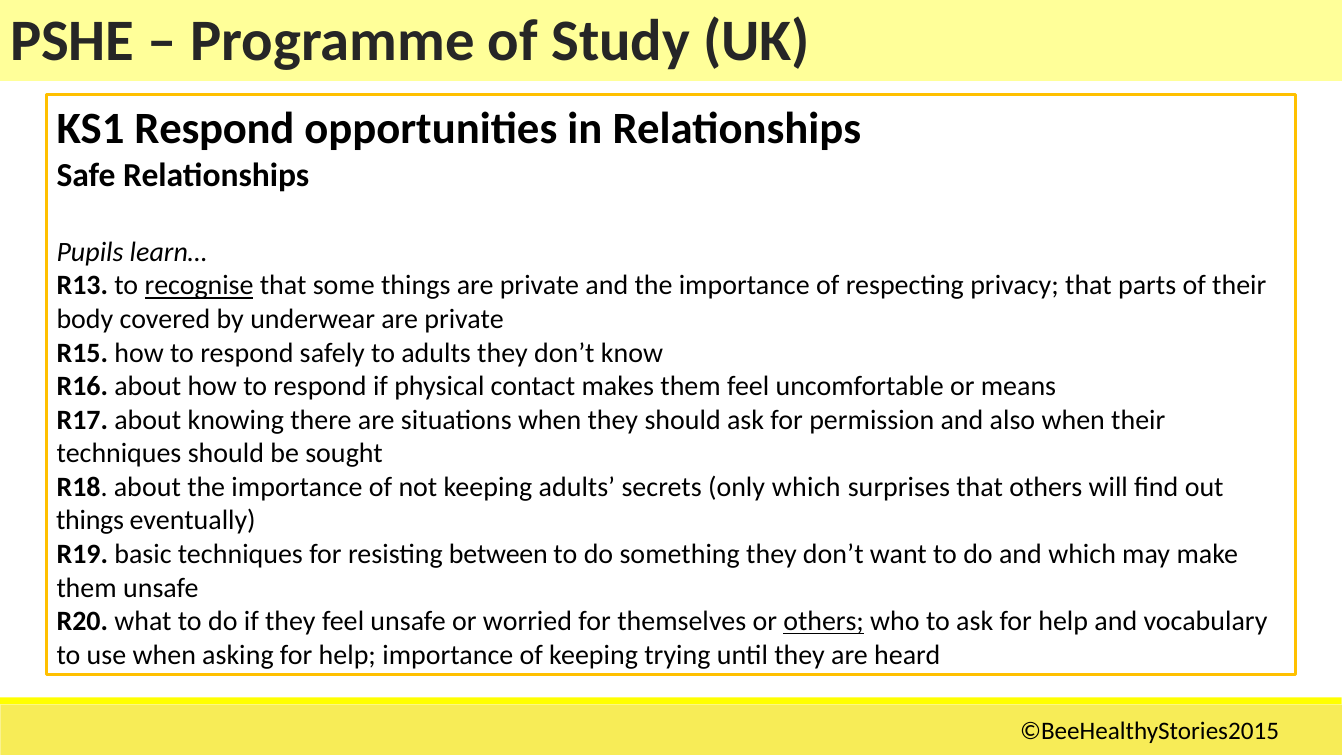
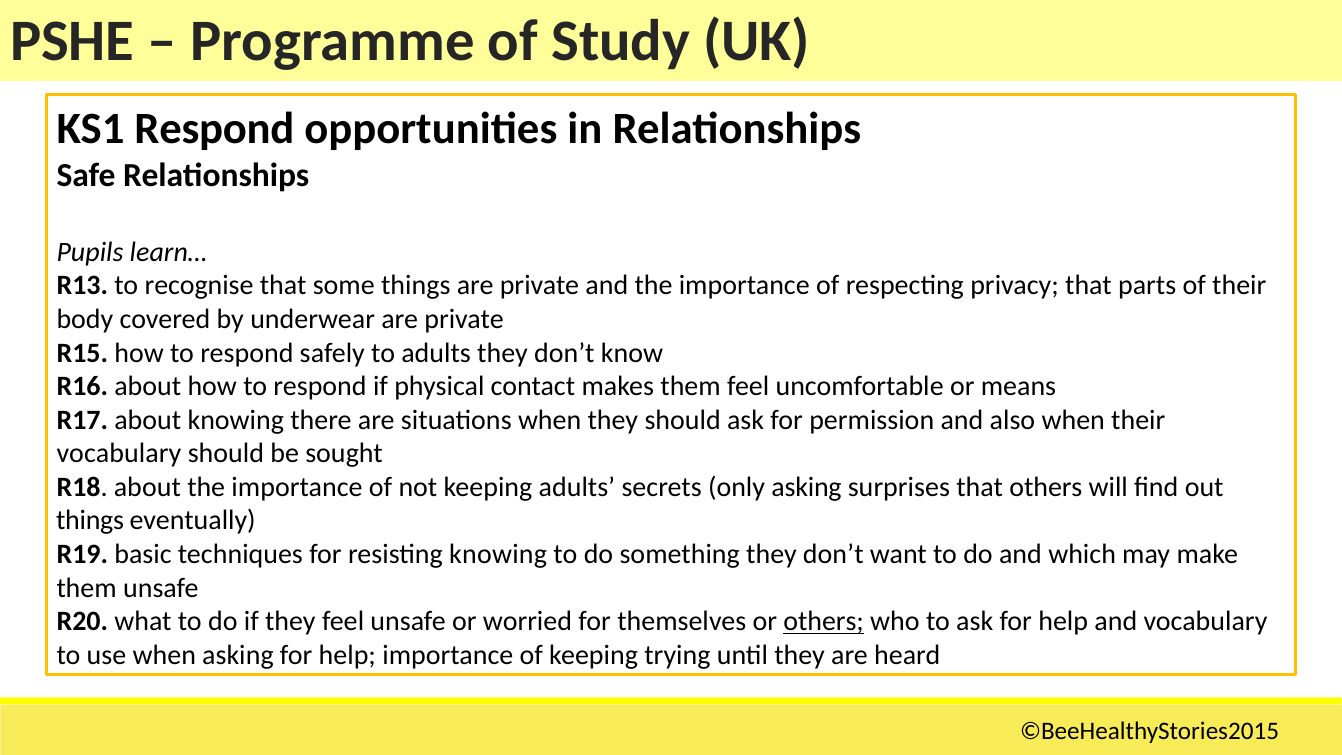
recognise underline: present -> none (199, 286)
techniques: techniques -> vocabulary (119, 454)
only which: which -> asking (807, 487)
resisting between: between -> knowing (498, 554)
